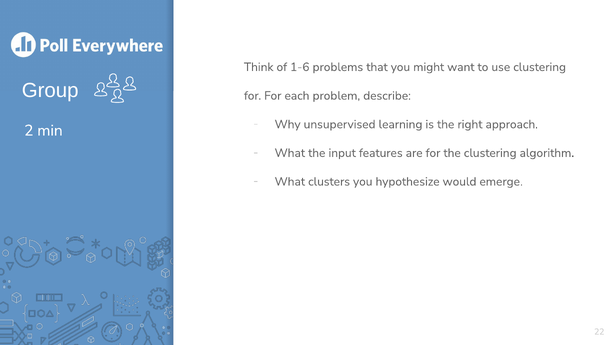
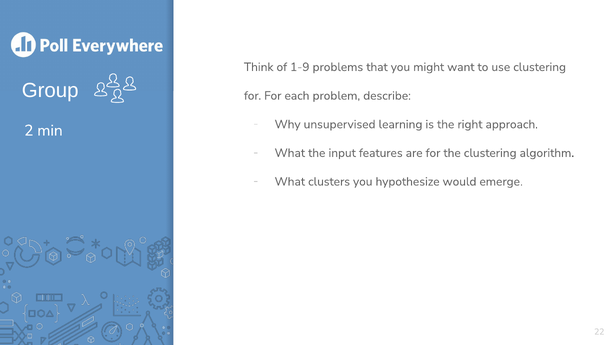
1-6: 1-6 -> 1-9 (300, 67)
